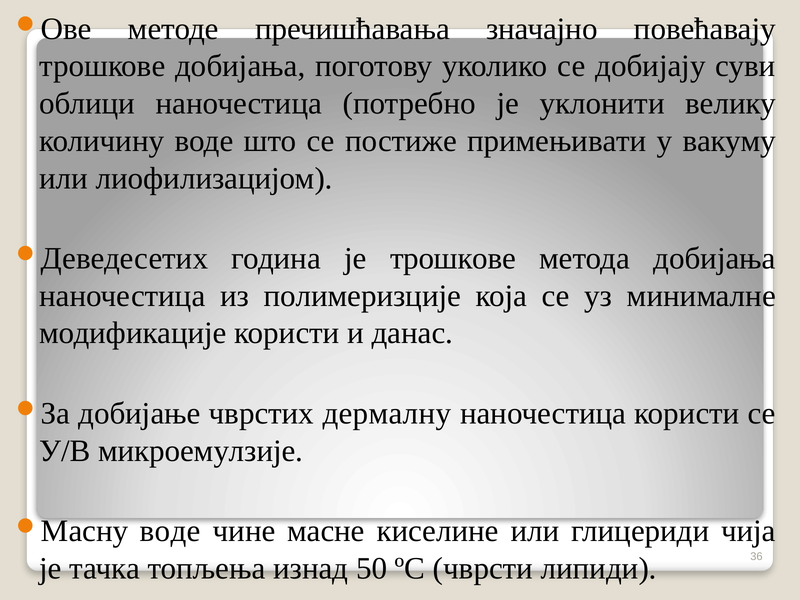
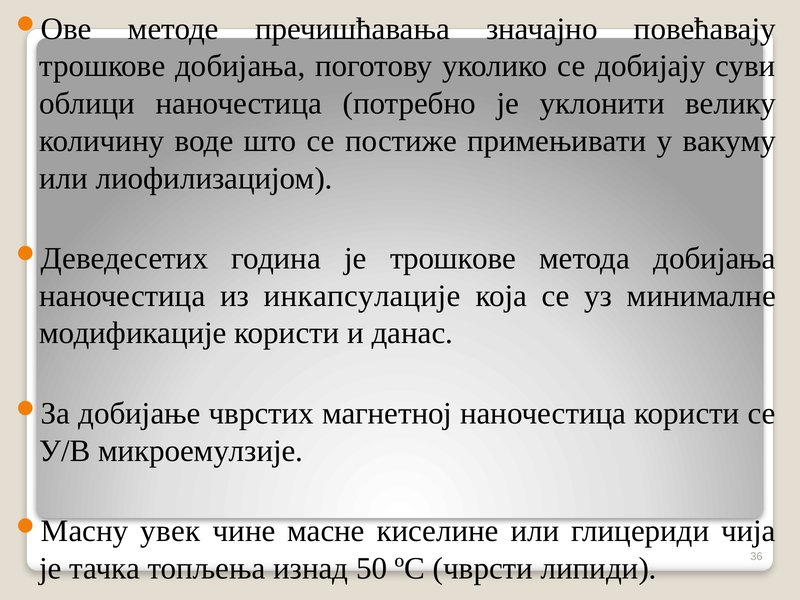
полимеризције: полимеризције -> инкапсулације (362, 296)
дермалну: дермалну -> магнетној (387, 413)
воде: воде -> увек (170, 531)
